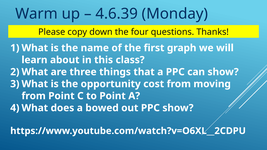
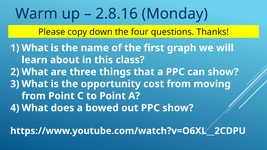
4.6.39: 4.6.39 -> 2.8.16 (117, 14)
